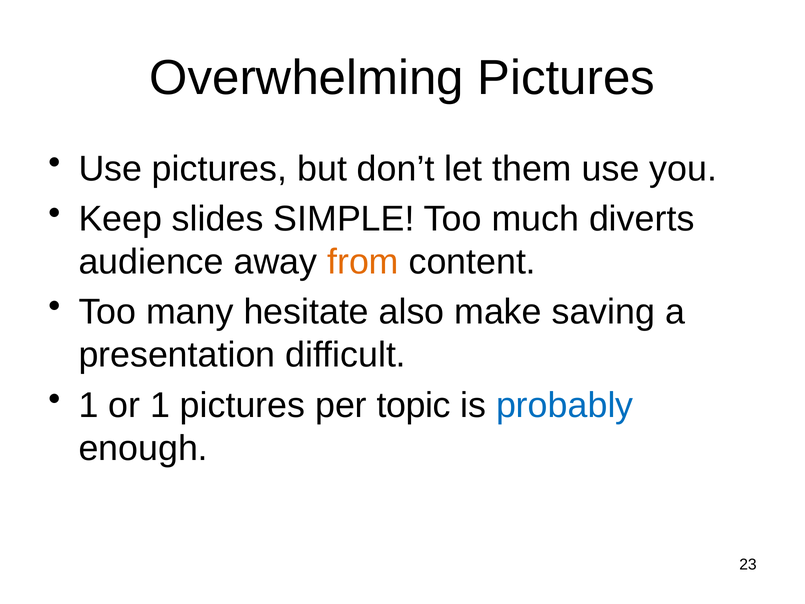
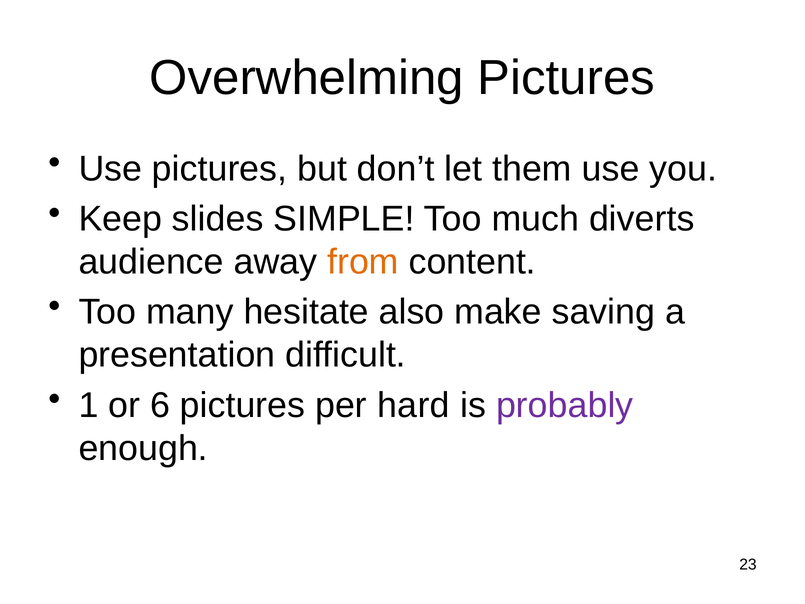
or 1: 1 -> 6 (160, 405)
topic: topic -> hard (413, 405)
probably colour: blue -> purple (565, 405)
